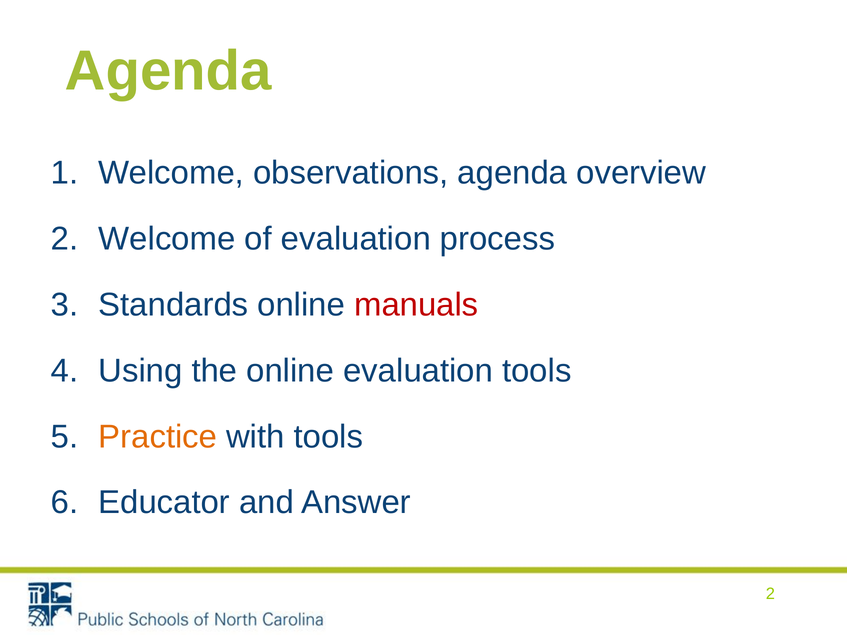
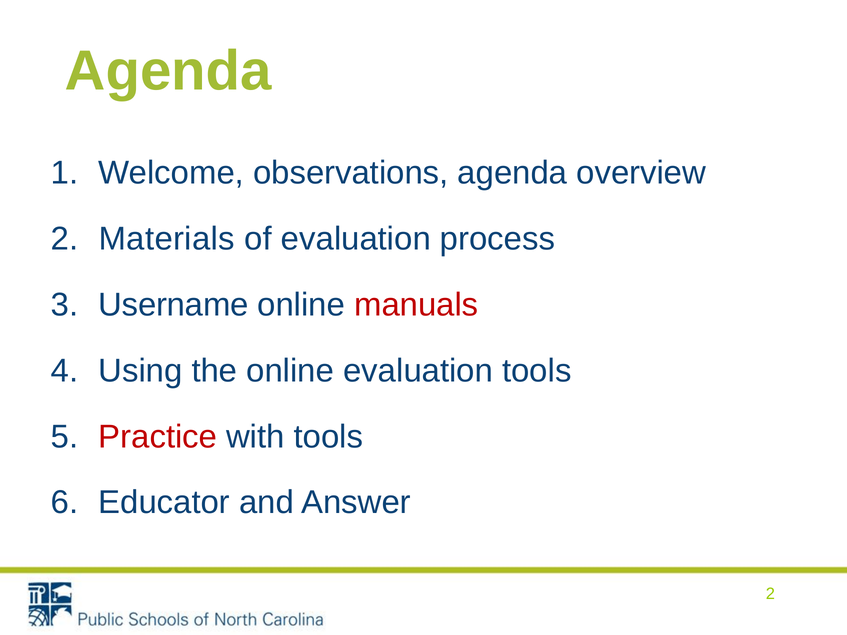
2 Welcome: Welcome -> Materials (167, 239)
Standards: Standards -> Username (173, 305)
Practice colour: orange -> red (158, 437)
